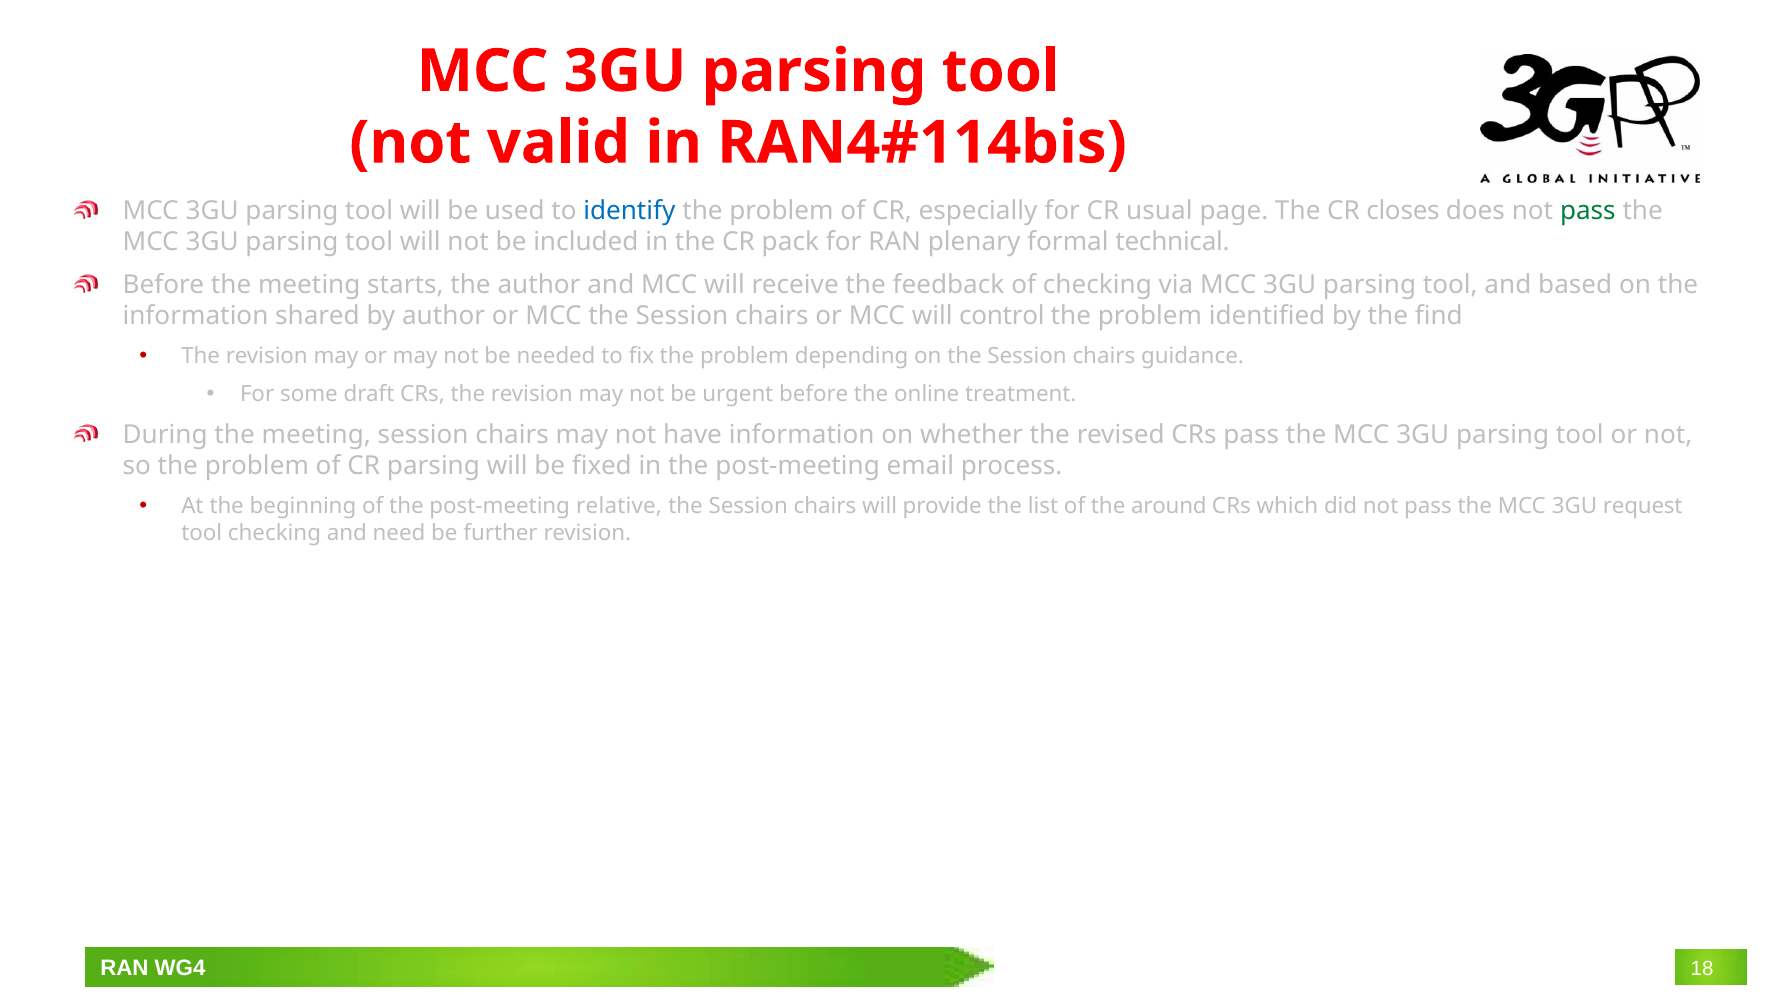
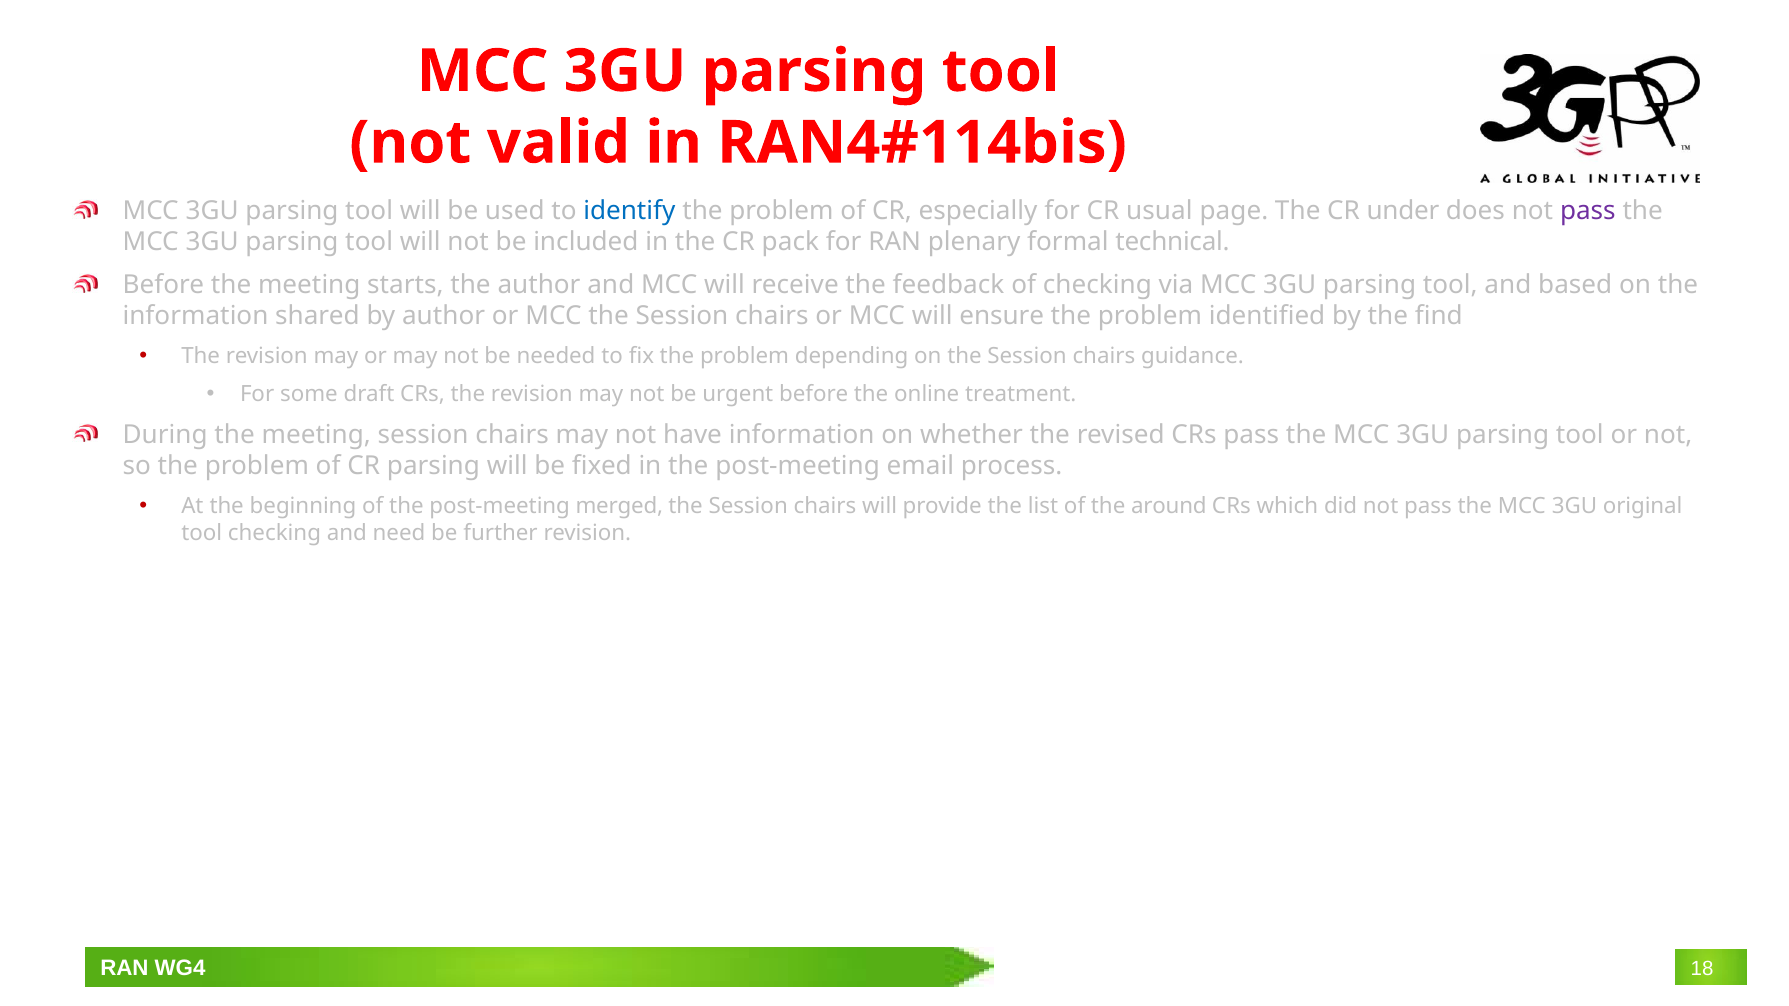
closes: closes -> under (1403, 211)
pass colour: green -> purple (1588, 211)
control: control -> ensure (1002, 316)
relative: relative -> merged (619, 506)
request: request -> original (1643, 506)
